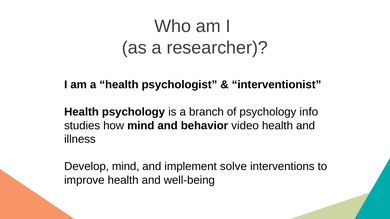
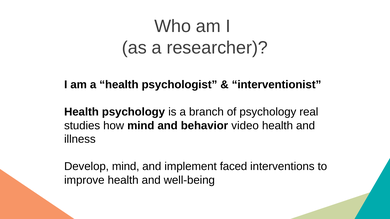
info: info -> real (309, 112)
solve: solve -> faced (234, 167)
